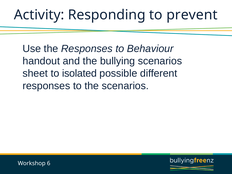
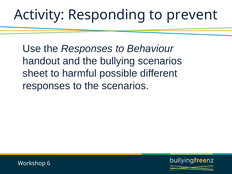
isolated: isolated -> harmful (79, 73)
